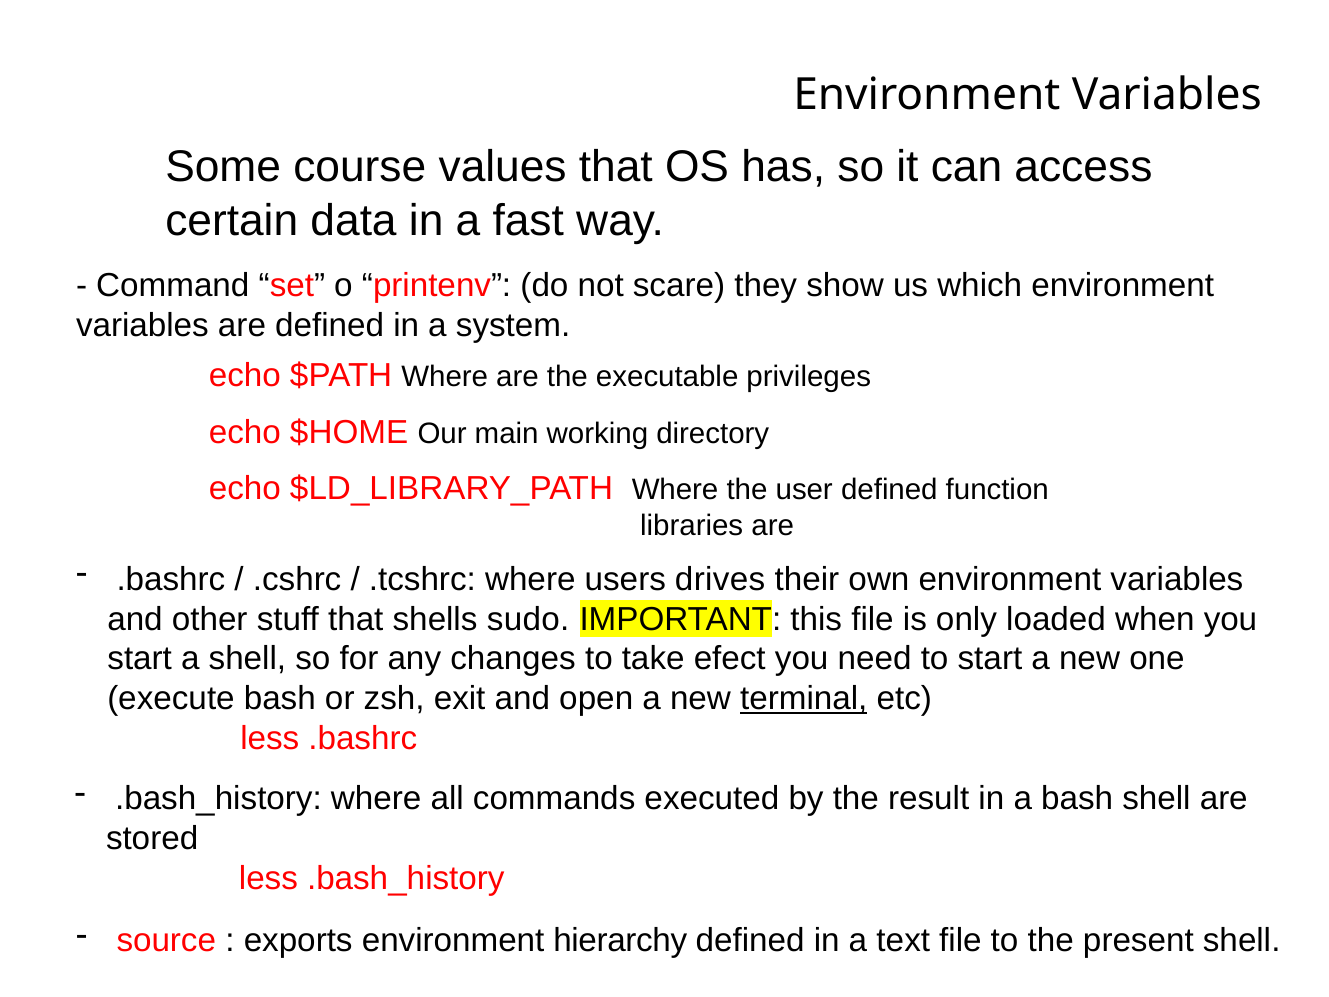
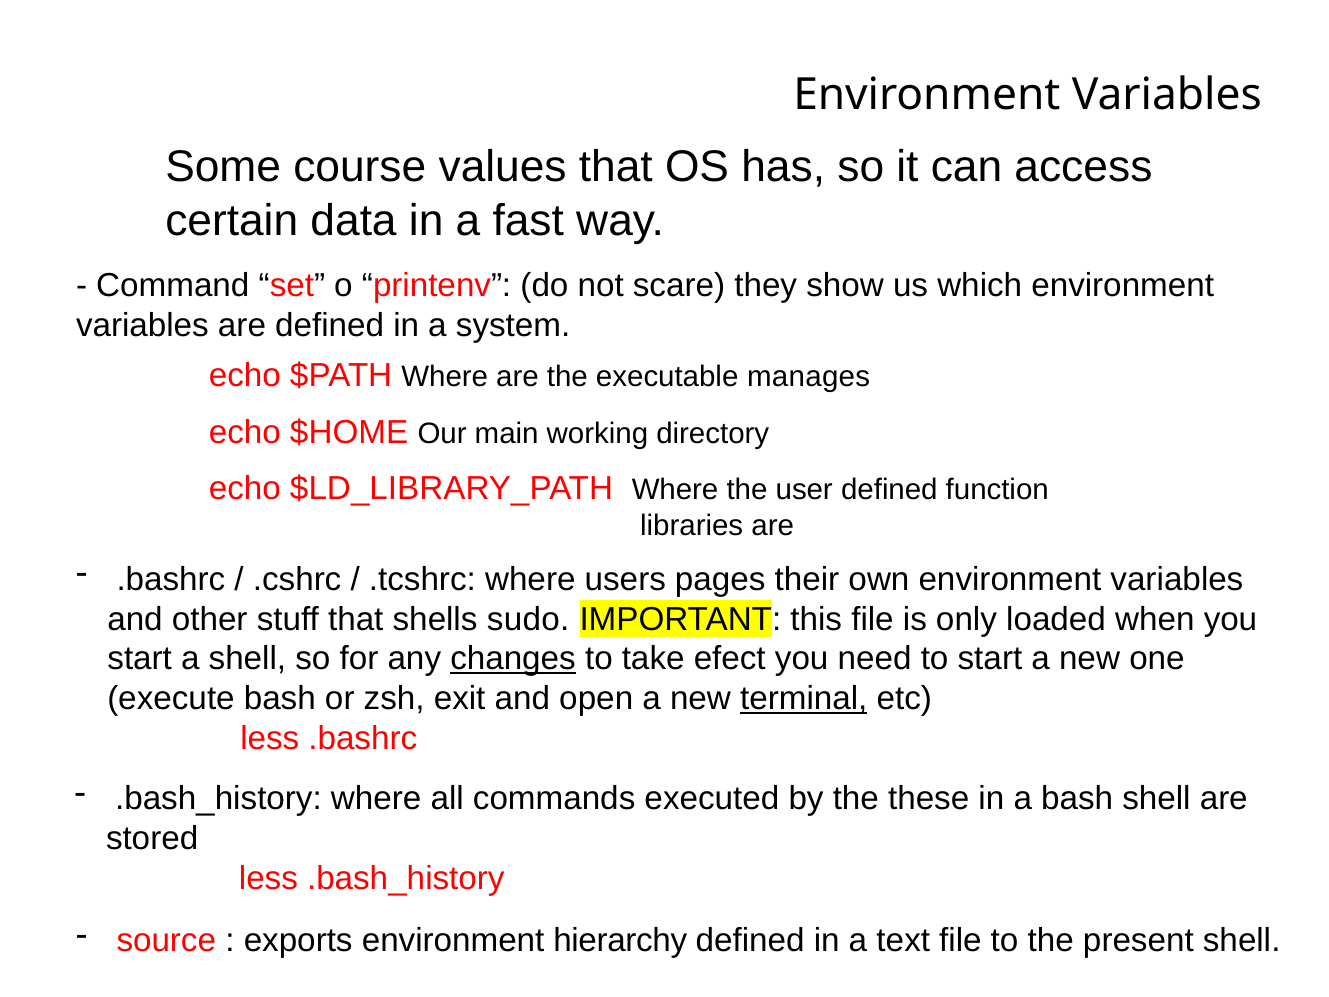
privileges: privileges -> manages (809, 377)
drives: drives -> pages (720, 579)
changes underline: none -> present (513, 659)
result: result -> these (929, 799)
